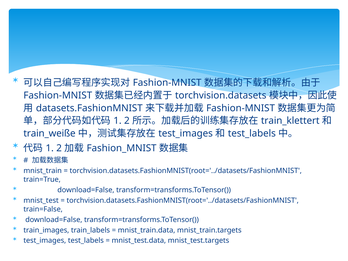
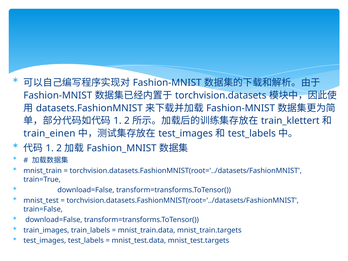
train_weiße: train_weiße -> train_einen (49, 133)
